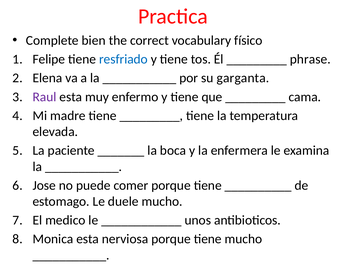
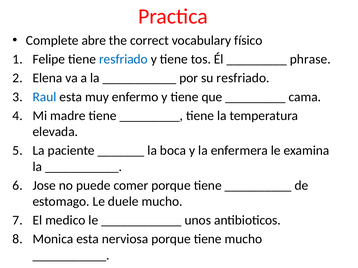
bien: bien -> abre (94, 41)
su garganta: garganta -> resfriado (243, 78)
Raul colour: purple -> blue (45, 97)
